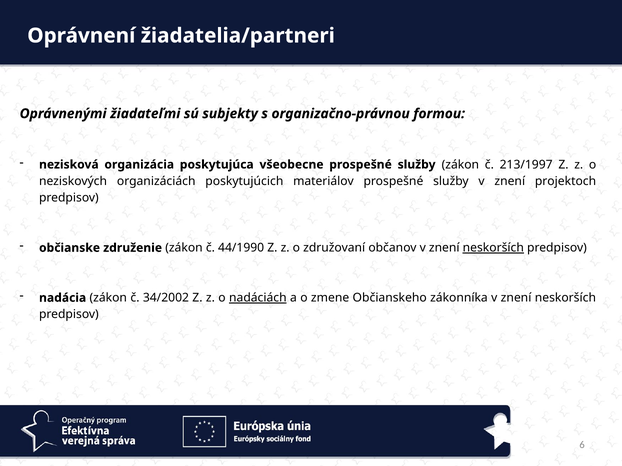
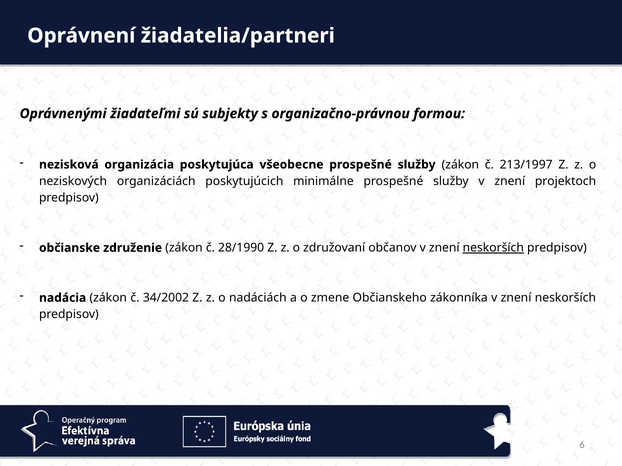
materiálov: materiálov -> minimálne (323, 181)
44/1990: 44/1990 -> 28/1990 (241, 248)
nadáciách underline: present -> none (258, 298)
